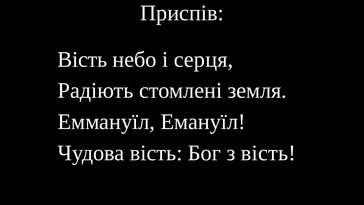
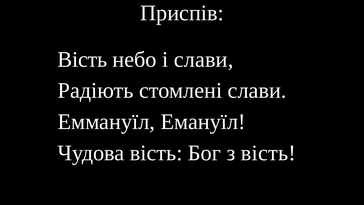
і серця: серця -> слави (204, 59)
стомлені земля: земля -> слави (257, 91)
